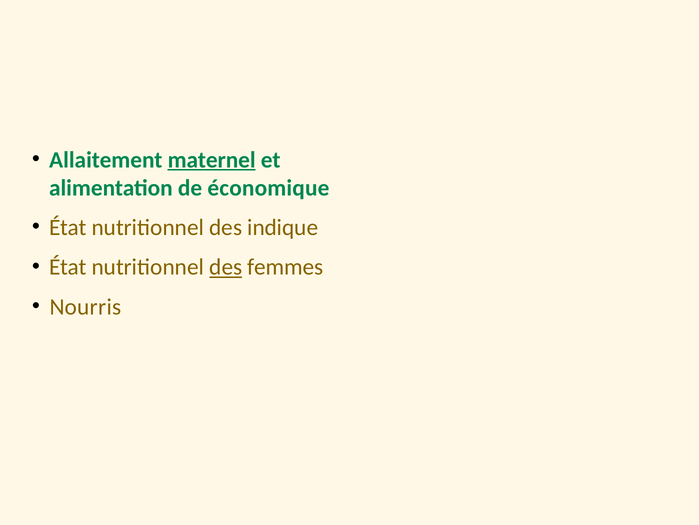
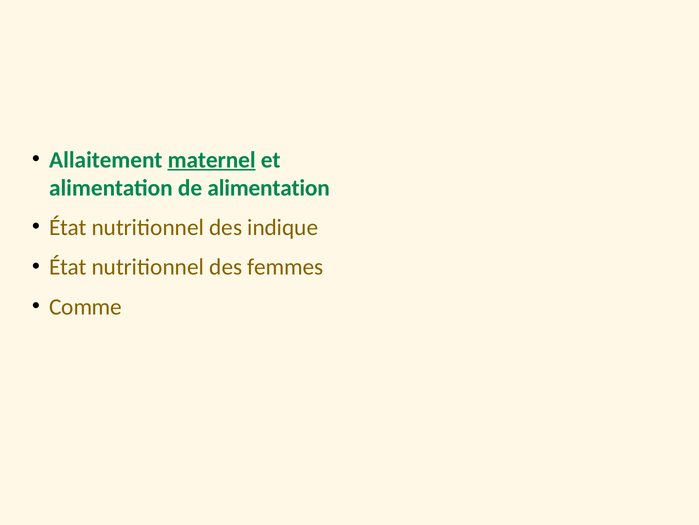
de économique: économique -> alimentation (269, 188)
des underline: present -> none (226, 267)
Nourris: Nourris -> Comme (86, 306)
